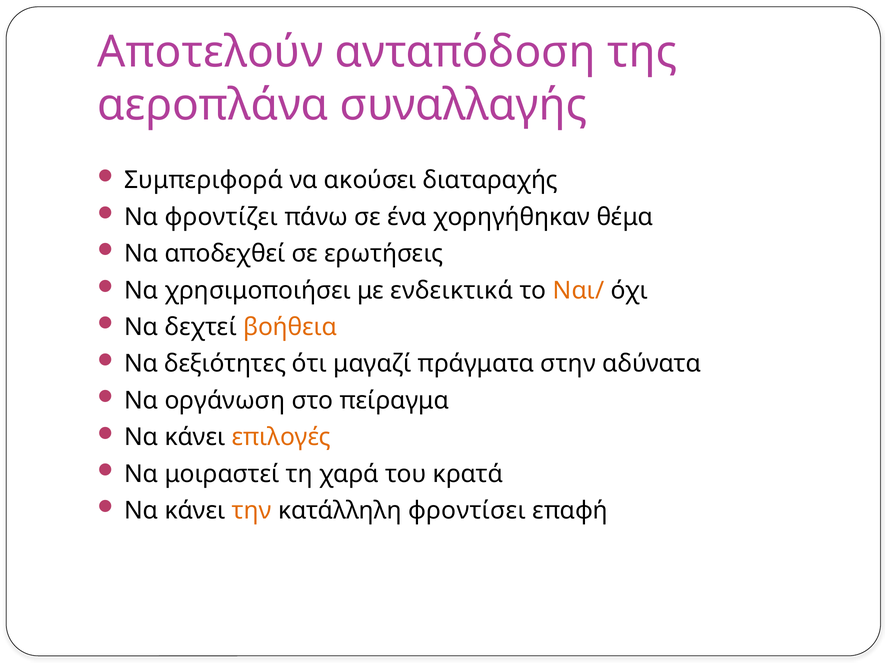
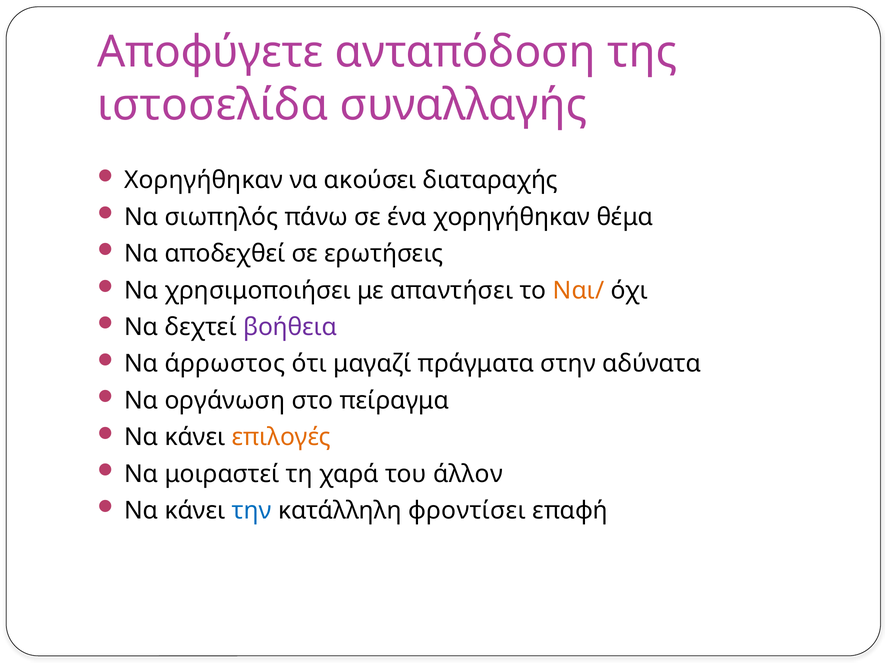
Αποτελούν: Αποτελούν -> Αποφύγετε (211, 52)
αεροπλάνα: αεροπλάνα -> ιστοσελίδα (213, 105)
Συμπεριφορά: Συμπεριφορά -> Χορηγήθηκαν (204, 180)
φροντίζει: φροντίζει -> σιωπηλός (221, 217)
ενδεικτικά: ενδεικτικά -> απαντήσει (452, 290)
βοήθεια colour: orange -> purple (290, 327)
δεξιότητες: δεξιότητες -> άρρωστος (225, 364)
κρατά: κρατά -> άλλον (468, 474)
την colour: orange -> blue (252, 511)
